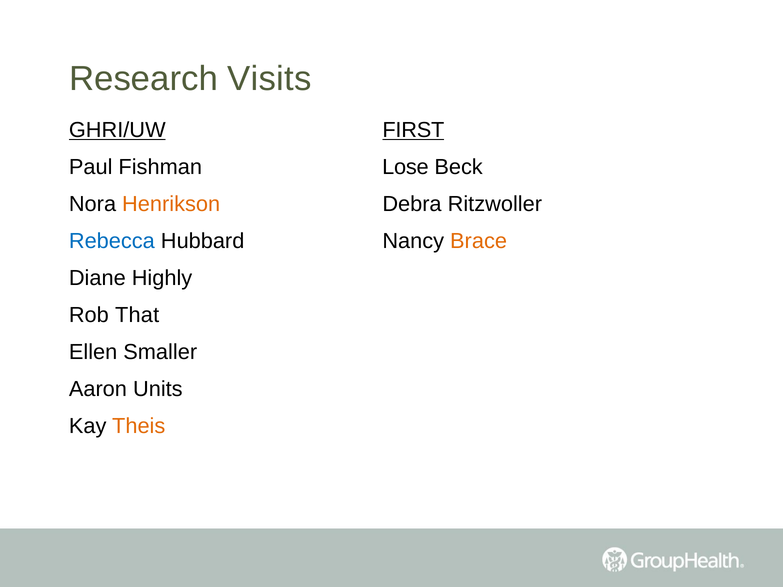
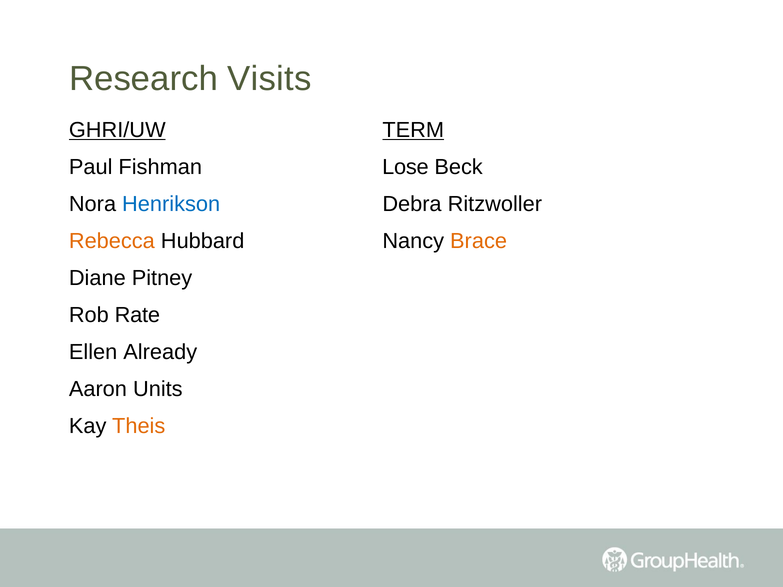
FIRST: FIRST -> TERM (413, 130)
Henrikson colour: orange -> blue (171, 204)
Rebecca colour: blue -> orange (112, 241)
Highly: Highly -> Pitney (162, 278)
That: That -> Rate (137, 315)
Smaller: Smaller -> Already (160, 352)
